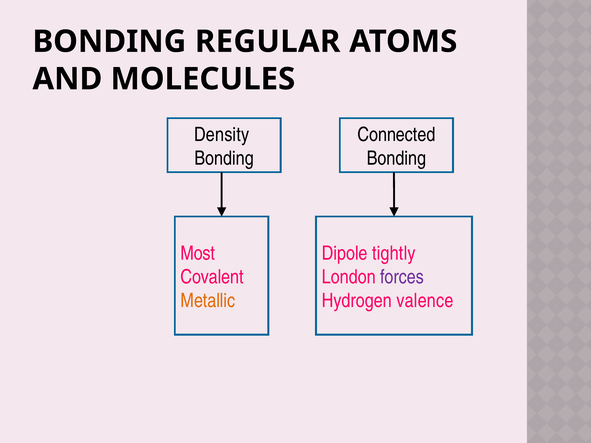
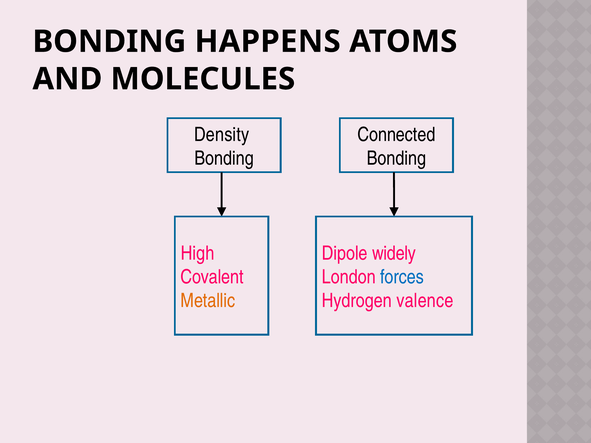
REGULAR: REGULAR -> HAPPENS (268, 42)
Most: Most -> High (198, 254)
tightly: tightly -> widely (394, 254)
forces colour: purple -> blue (402, 277)
